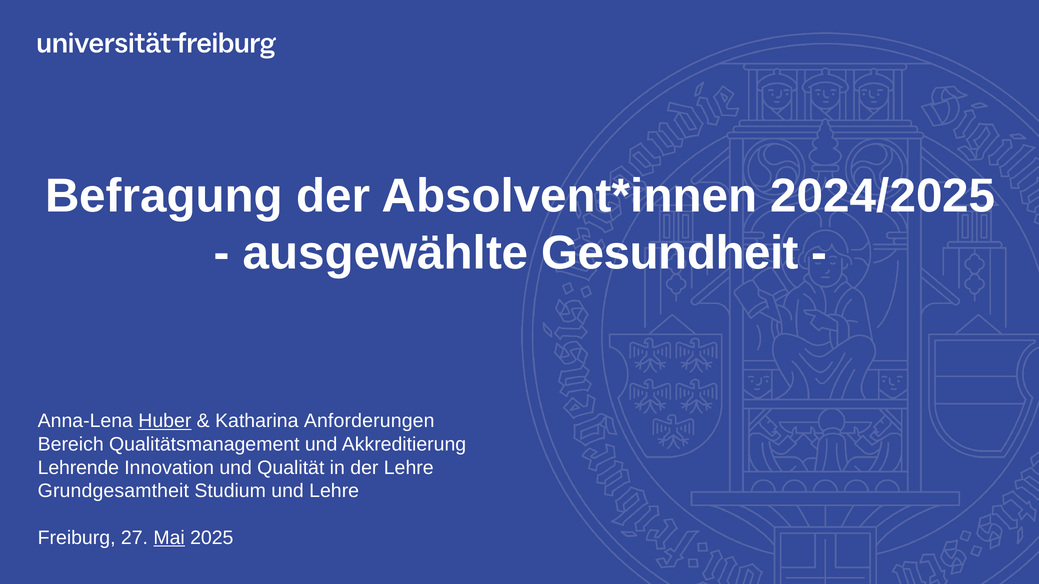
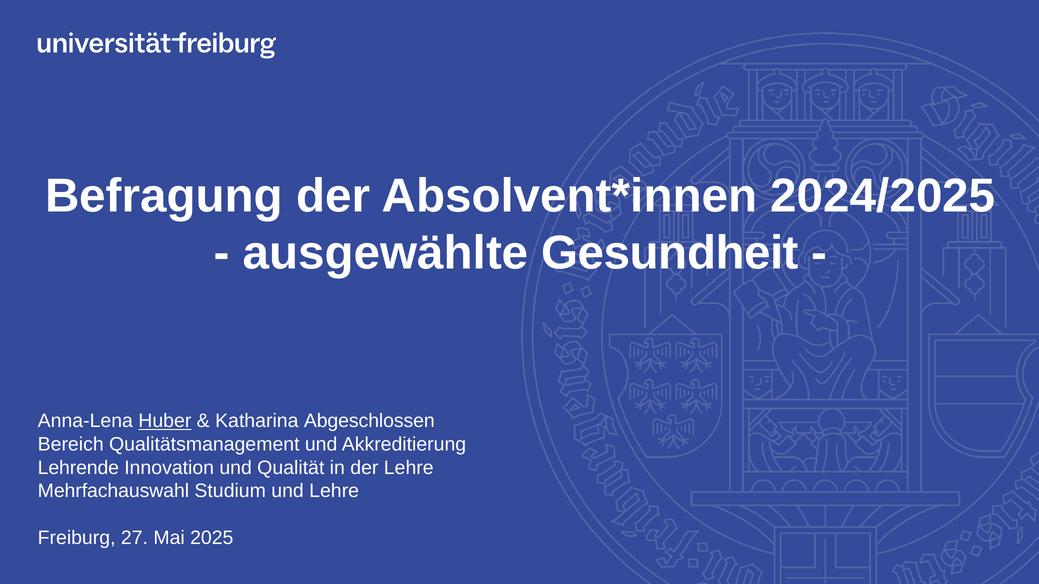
Anforderungen: Anforderungen -> Abgeschlossen (369, 421)
Grundgesamtheit: Grundgesamtheit -> Mehrfachauswahl (113, 491)
Mai underline: present -> none (169, 538)
